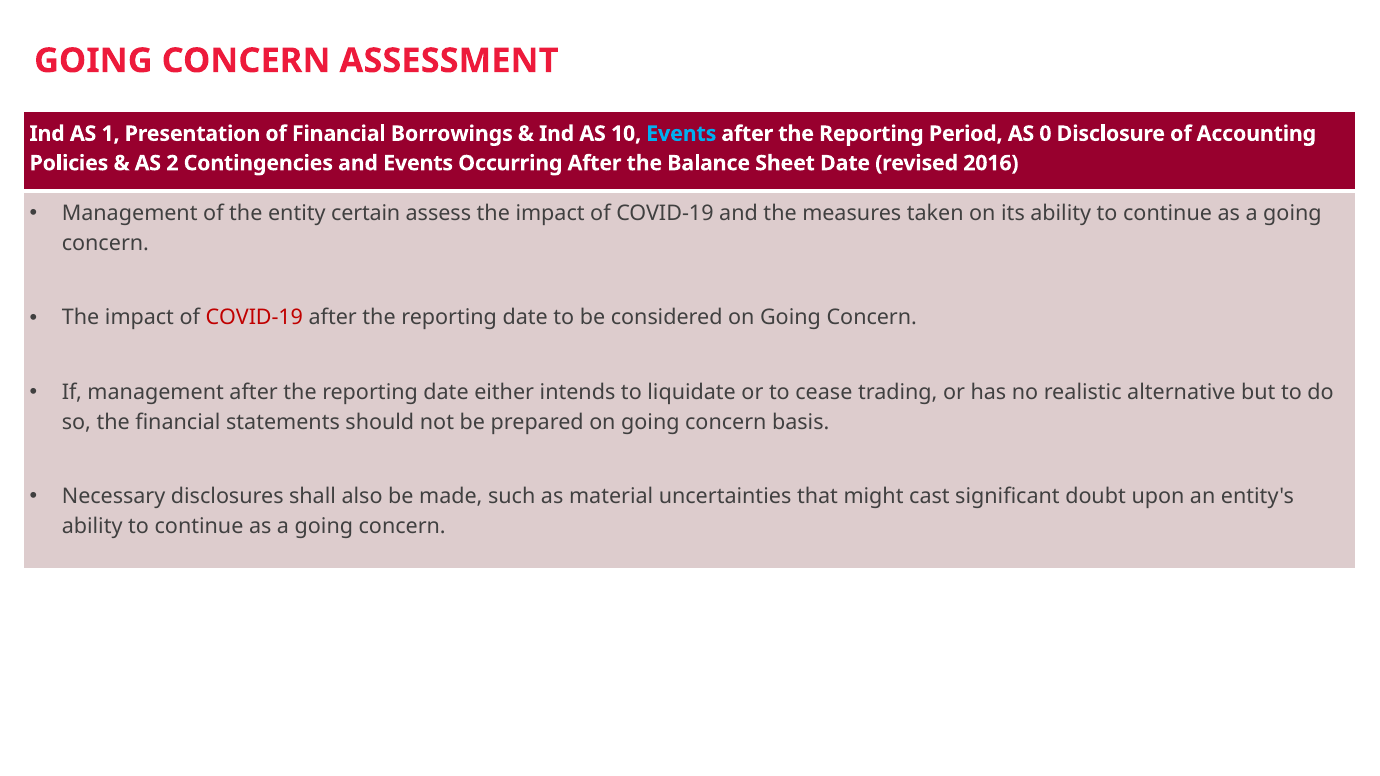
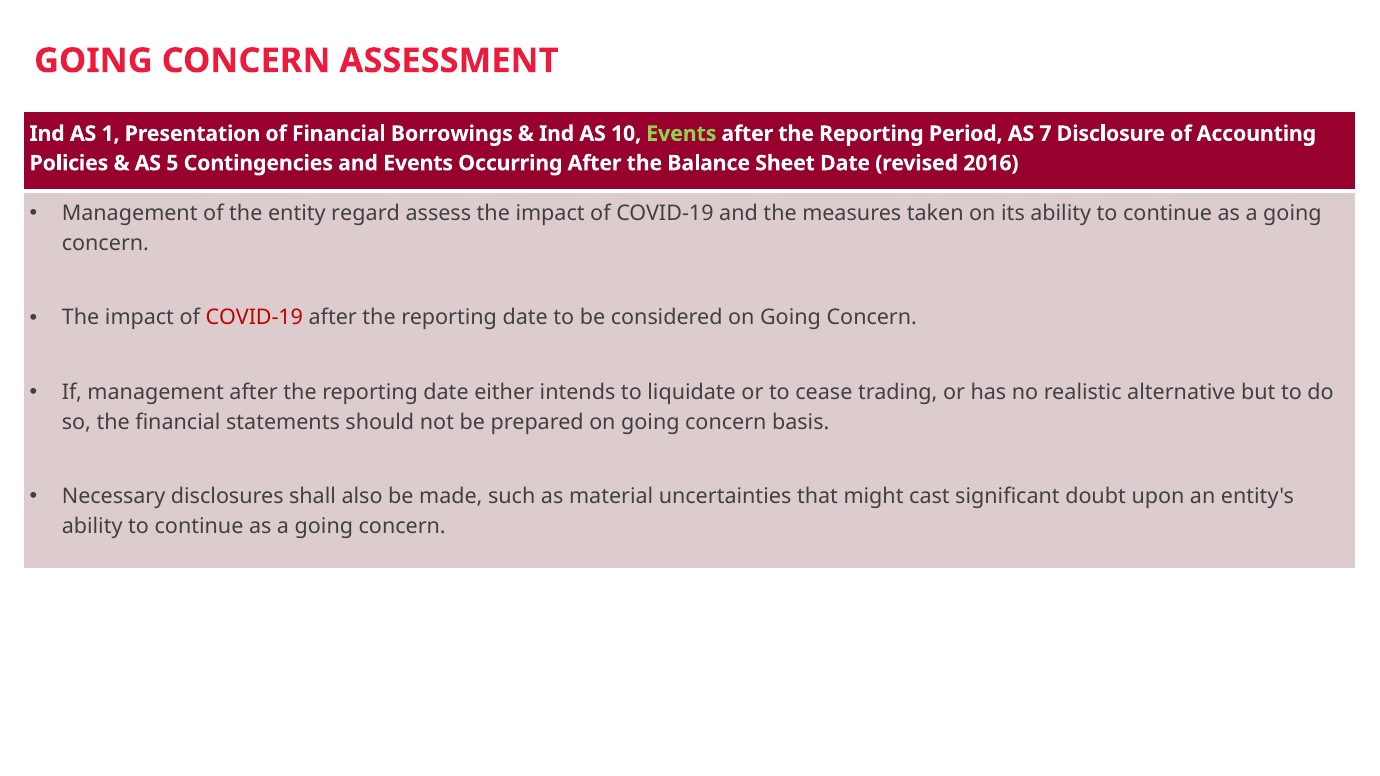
Events colour: light blue -> light green (681, 134)
0: 0 -> 7 (1045, 134)
2: 2 -> 5 (172, 163)
certain: certain -> regard (366, 214)
